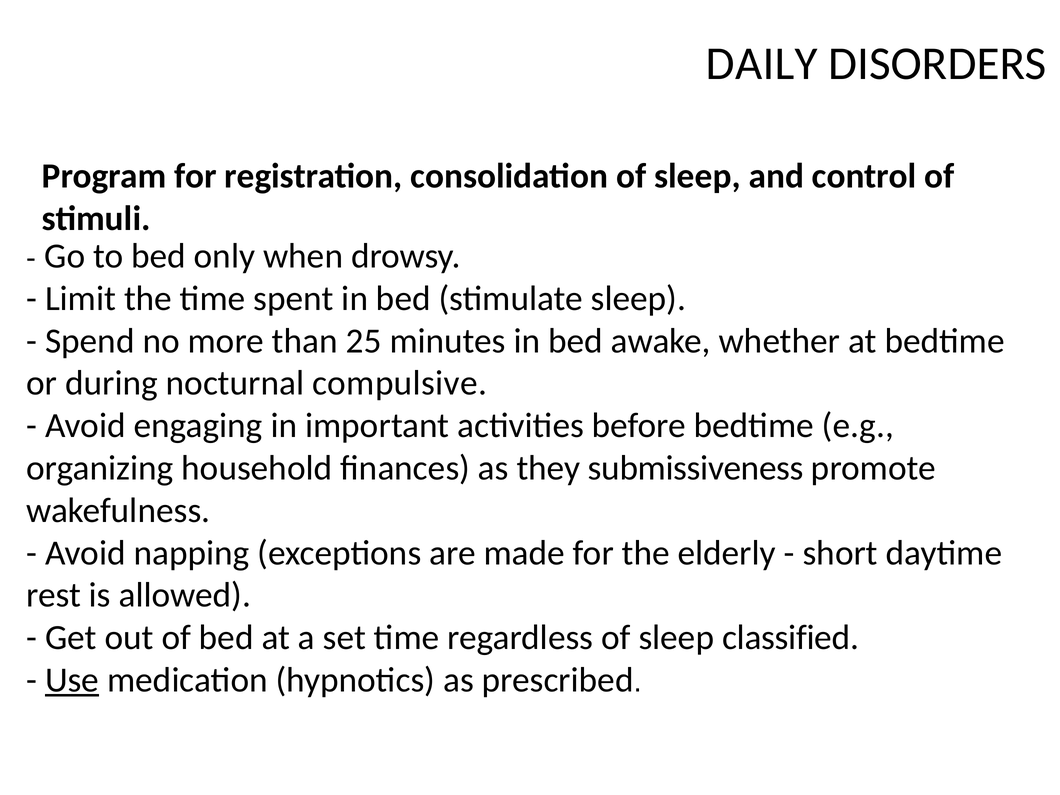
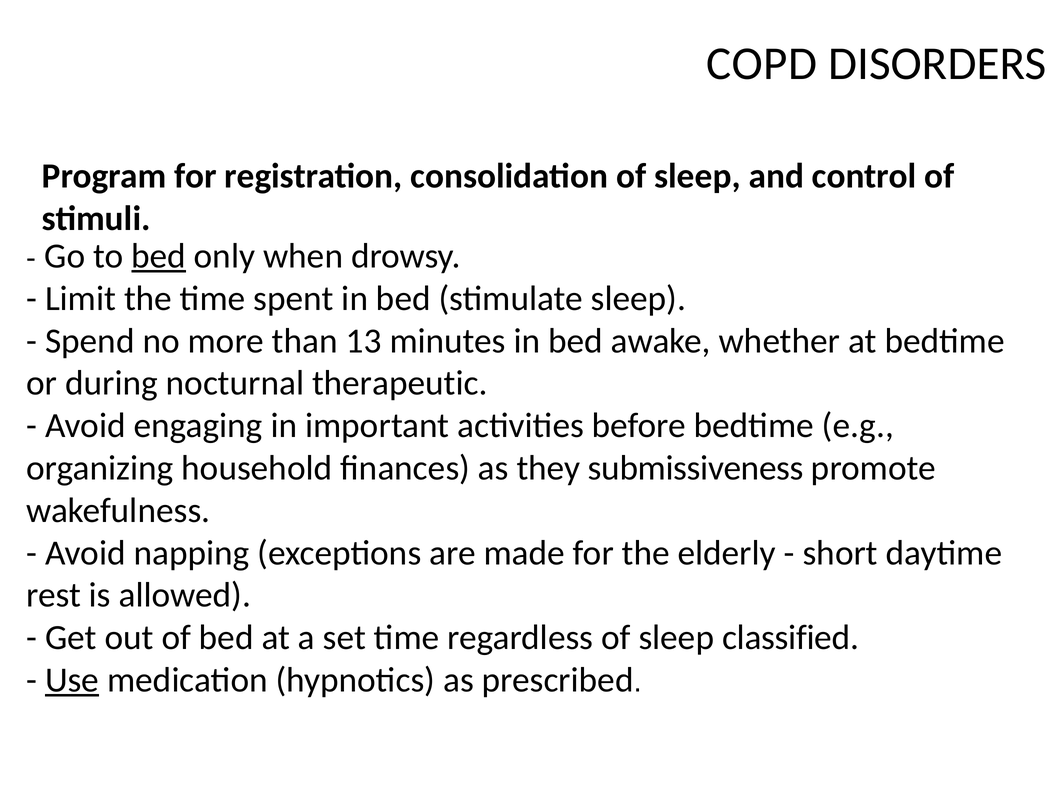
DAILY: DAILY -> COPD (762, 64)
bed underline: none -> present (159, 256)
25: 25 -> 13 (364, 341)
compulsive: compulsive -> therapeutic (400, 383)
